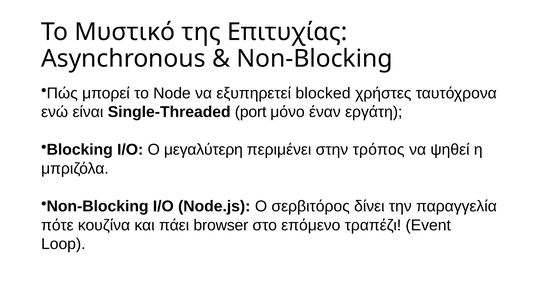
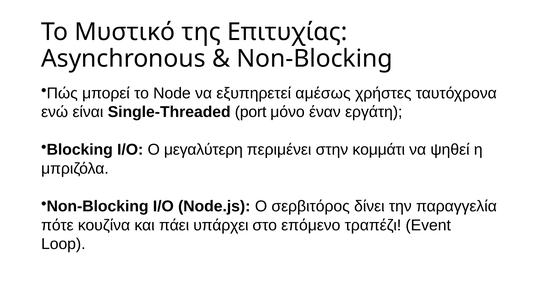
blocked: blocked -> αμέσως (323, 93)
τρόπος: τρόπος -> κομμάτι (379, 150)
browser: browser -> υπάρχει (221, 225)
